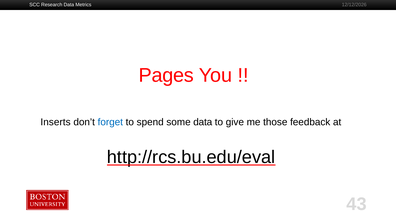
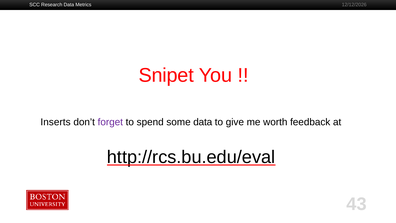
Pages: Pages -> Snipet (166, 75)
forget colour: blue -> purple (110, 122)
those: those -> worth (275, 122)
